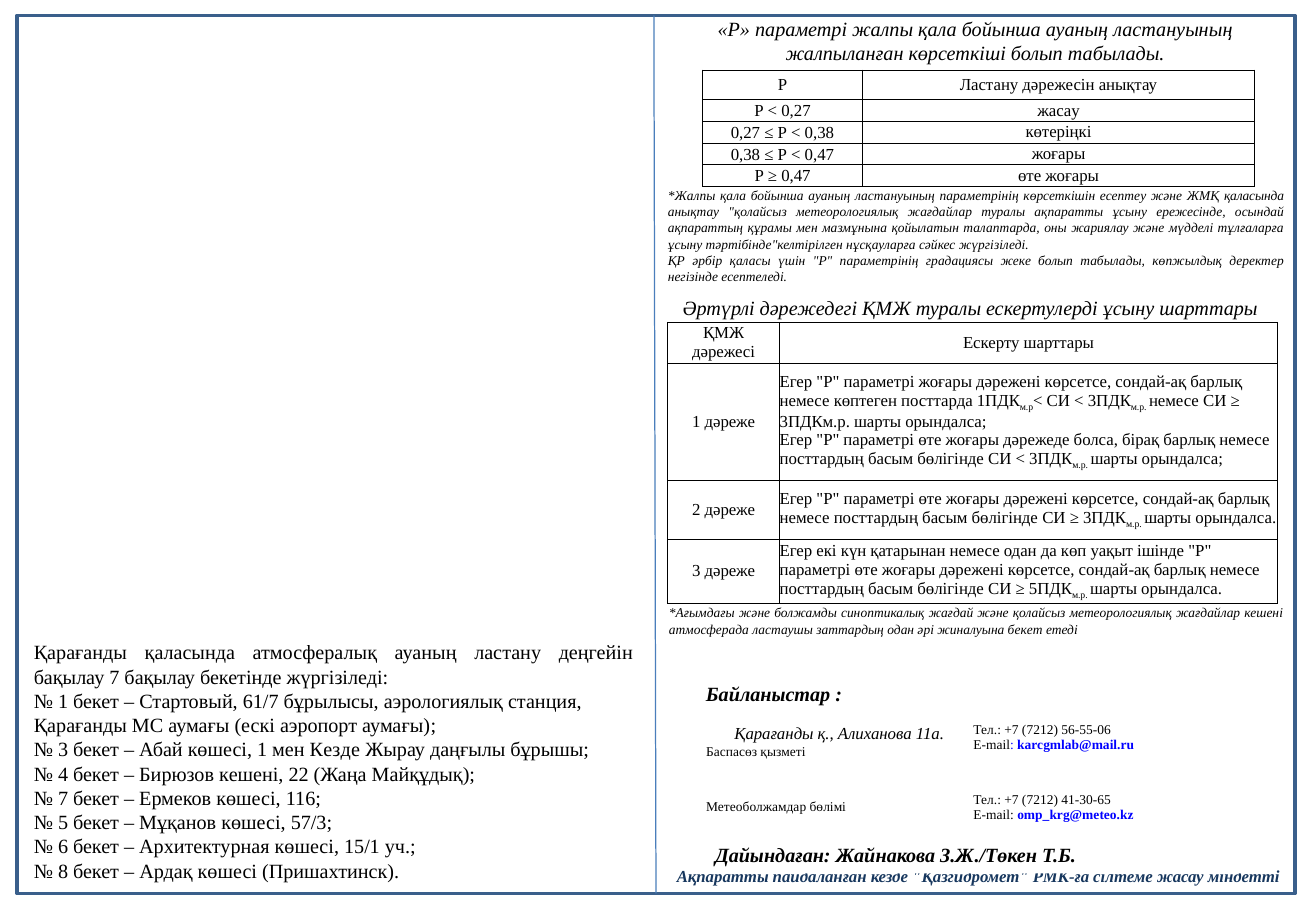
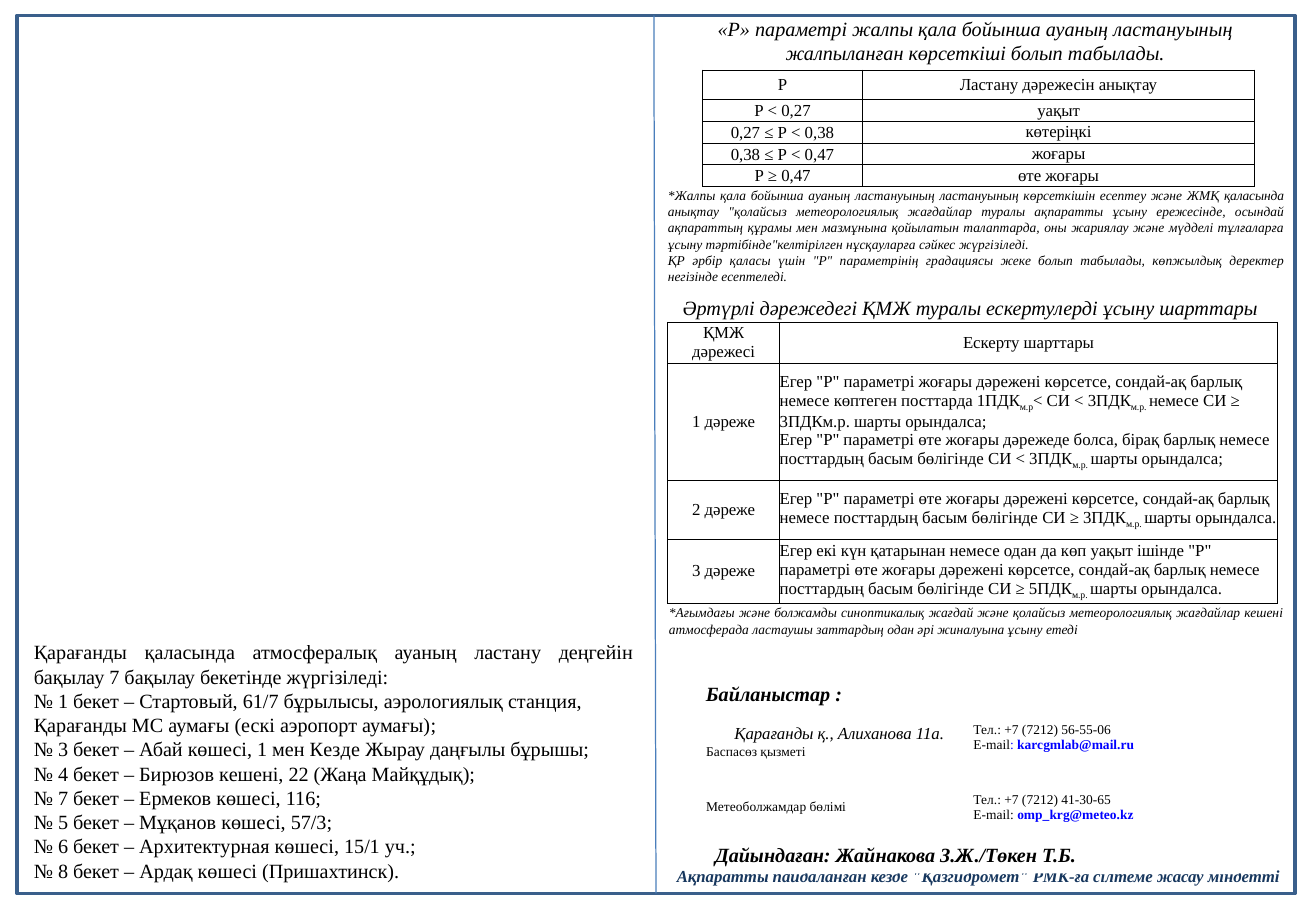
0,27 жасау: жасау -> уақыт (1059, 110)
ластануының параметрінің: параметрінің -> ластануының (979, 196)
жиналуына бекет: бекет -> ұсыну (1025, 629)
